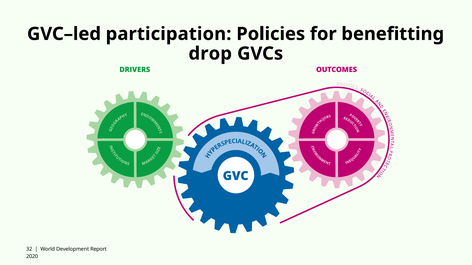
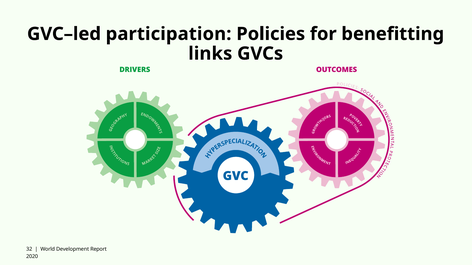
drop: drop -> links (210, 54)
